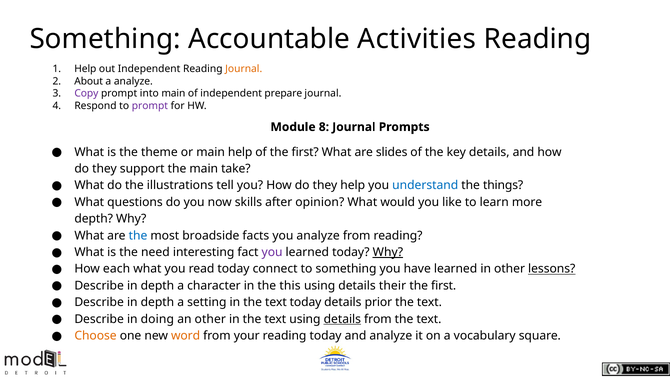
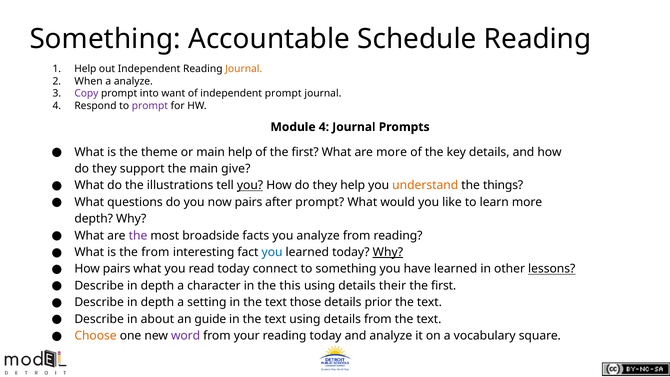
Activities: Activities -> Schedule (417, 39)
About: About -> When (89, 81)
into main: main -> want (173, 94)
independent prepare: prepare -> prompt (283, 94)
Module 8: 8 -> 4 (324, 127)
are slides: slides -> more (392, 152)
take: take -> give (236, 169)
you underline: none -> present (250, 185)
understand colour: blue -> orange (425, 185)
now skills: skills -> pairs (249, 202)
after opinion: opinion -> prompt (320, 202)
the colour: blue -> purple (138, 236)
the need: need -> from (155, 252)
you colour: purple -> blue (272, 252)
How each: each -> pairs (117, 269)
text today: today -> those (306, 302)
doing: doing -> about (157, 319)
an other: other -> guide (210, 319)
details underline: present -> none (342, 319)
word colour: orange -> purple (186, 336)
